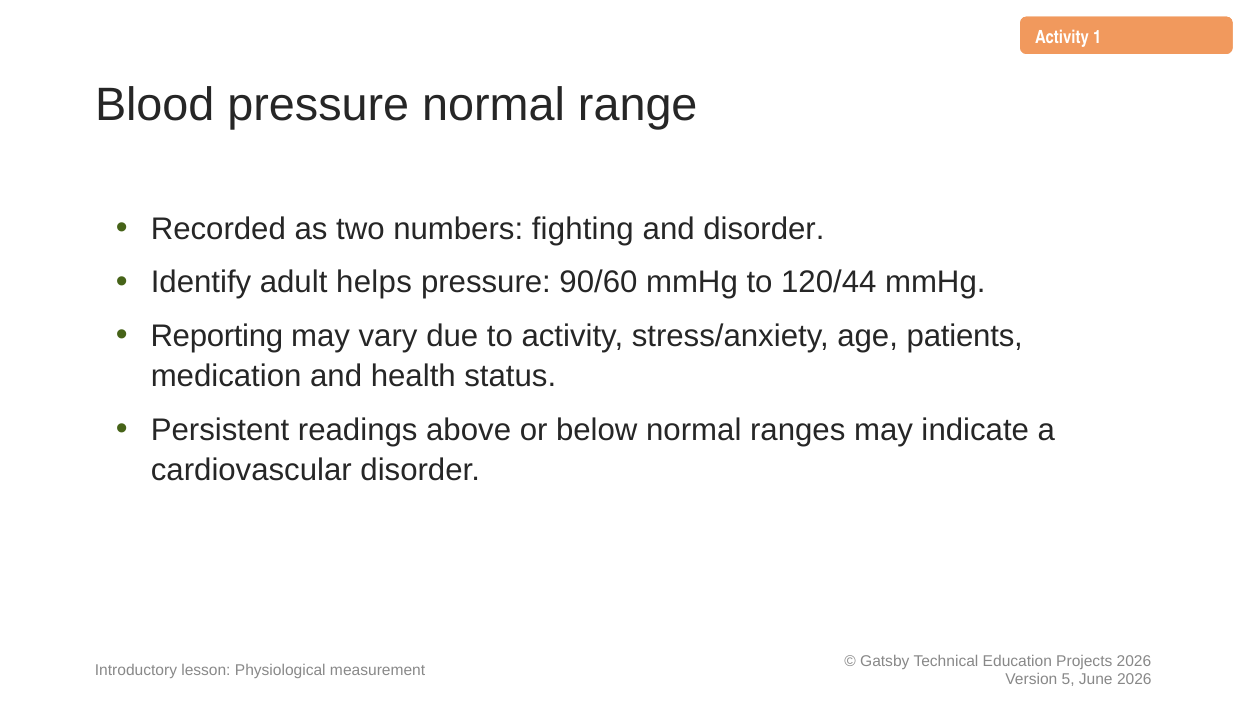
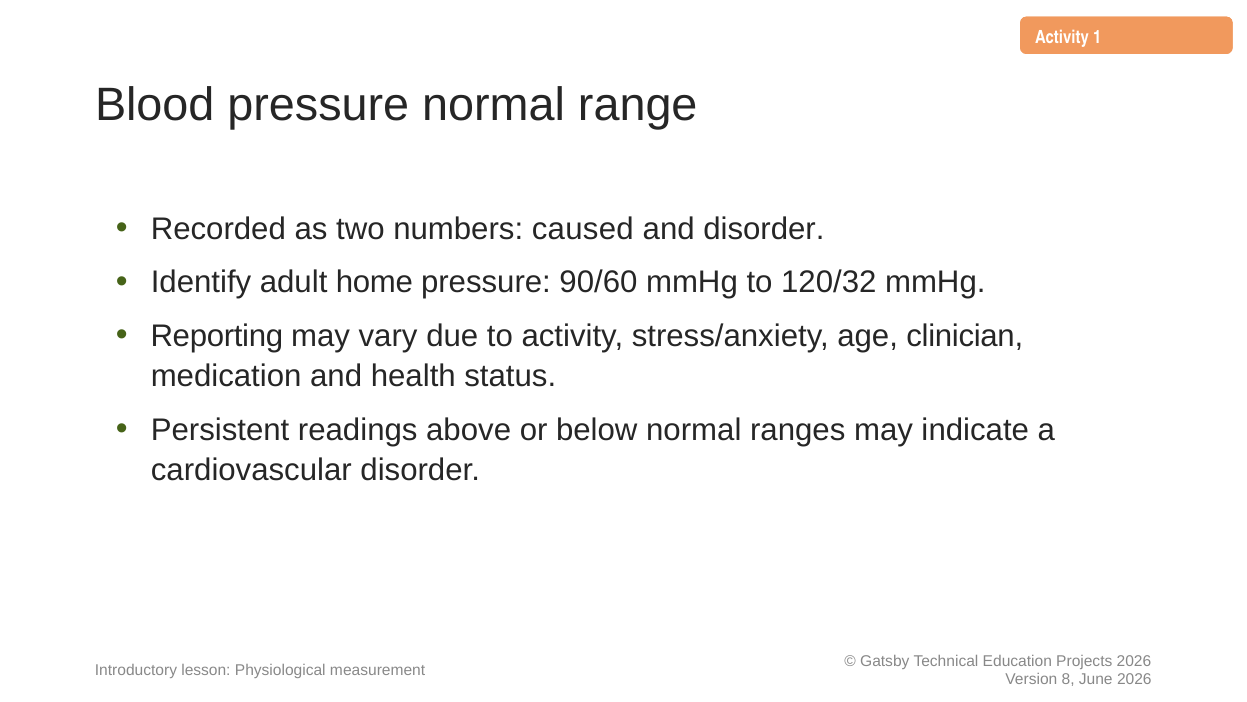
fighting: fighting -> caused (583, 229)
helps: helps -> home (374, 282)
120/44: 120/44 -> 120/32 (829, 282)
patients: patients -> clinician (965, 336)
5: 5 -> 8 (1068, 679)
